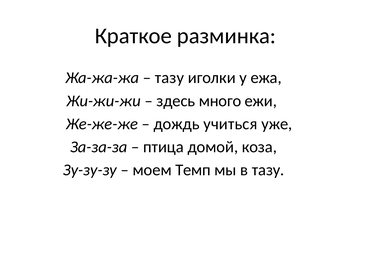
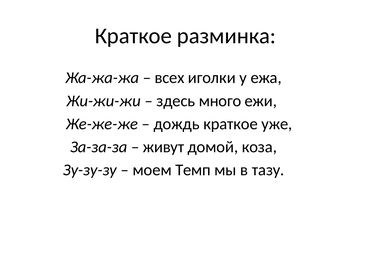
тазу: тазу -> всех (170, 78)
дождь учиться: учиться -> краткое (231, 124)
птица: птица -> живут (164, 147)
